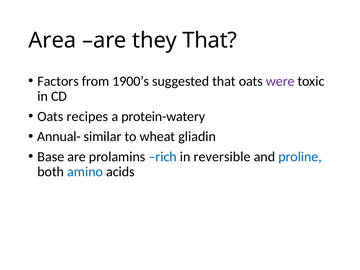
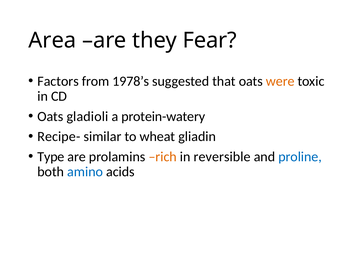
they That: That -> Fear (210, 40)
1900’s: 1900’s -> 1978’s (131, 81)
were colour: purple -> orange (280, 81)
recipes: recipes -> gladioli (87, 116)
Annual-: Annual- -> Recipe- (59, 137)
Base: Base -> Type (51, 157)
rich colour: blue -> orange (163, 157)
